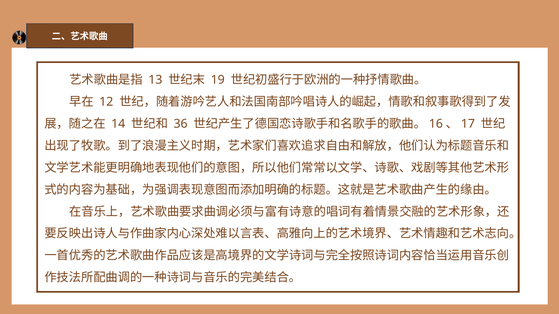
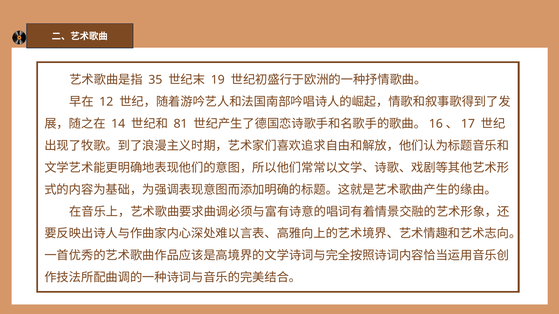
13: 13 -> 35 (155, 80)
36: 36 -> 81 (181, 124)
